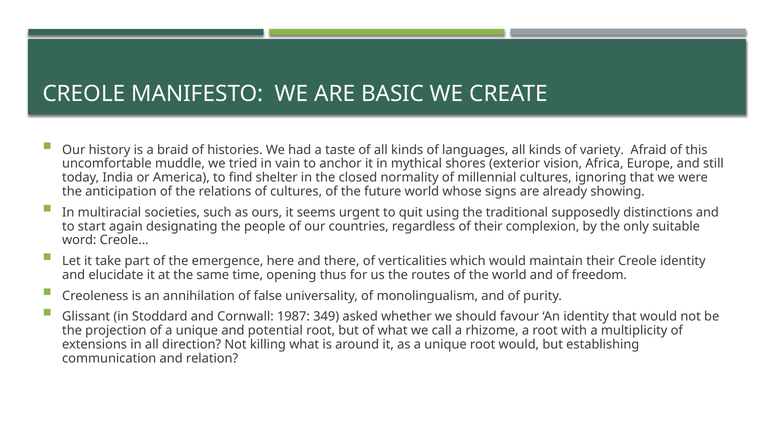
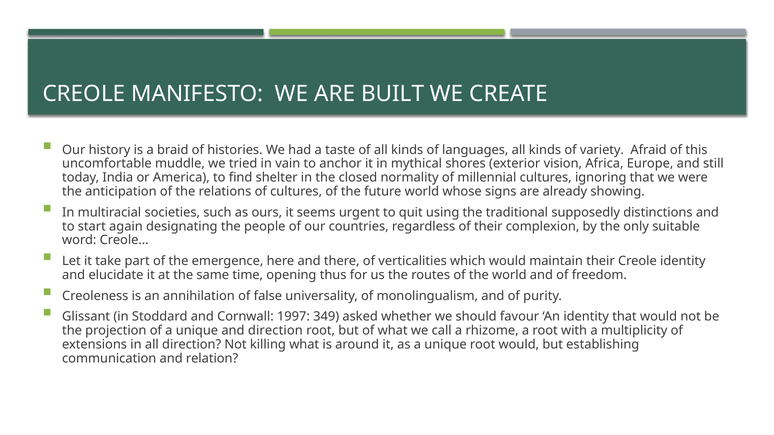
BASIC: BASIC -> BUILT (393, 94)
1987: 1987 -> 1997 (293, 317)
and potential: potential -> direction (275, 331)
